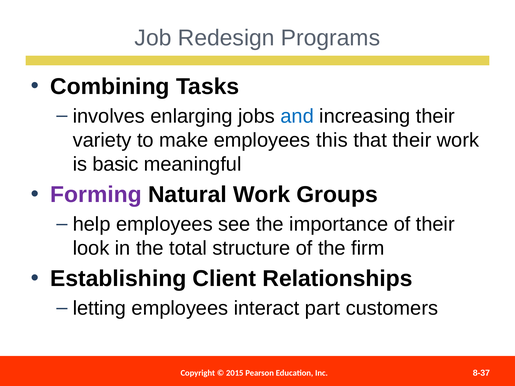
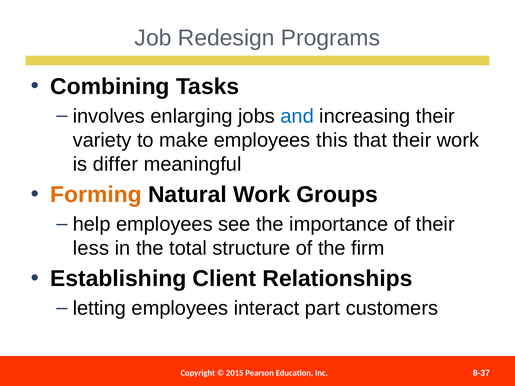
basic: basic -> differ (115, 164)
Forming colour: purple -> orange (96, 195)
look: look -> less (91, 248)
